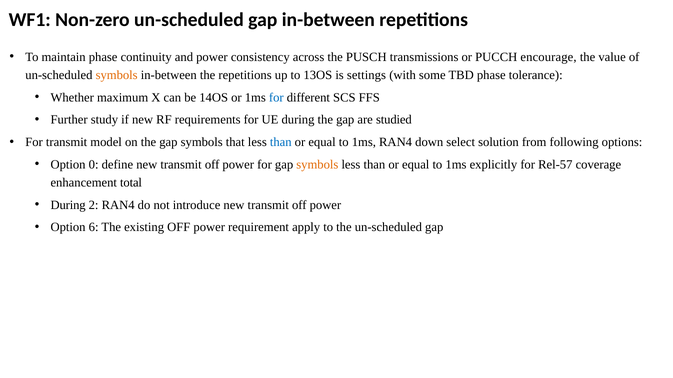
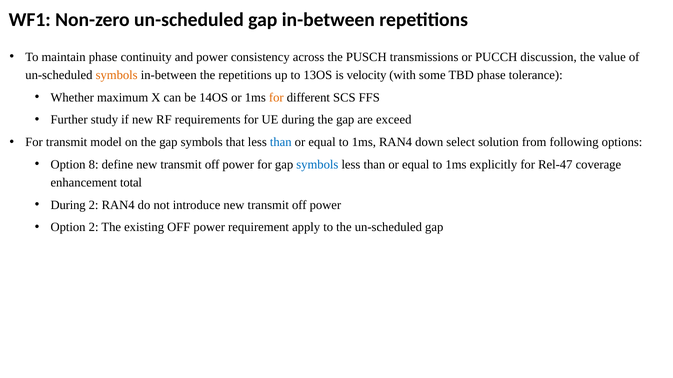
encourage: encourage -> discussion (549, 57)
settings: settings -> velocity (367, 75)
for colour: blue -> orange (276, 98)
studied: studied -> exceed (394, 120)
0: 0 -> 8 (94, 165)
symbols colour: orange -> blue (317, 165)
Rel-57: Rel-57 -> Rel-47 (555, 165)
Option 6: 6 -> 2 (94, 228)
